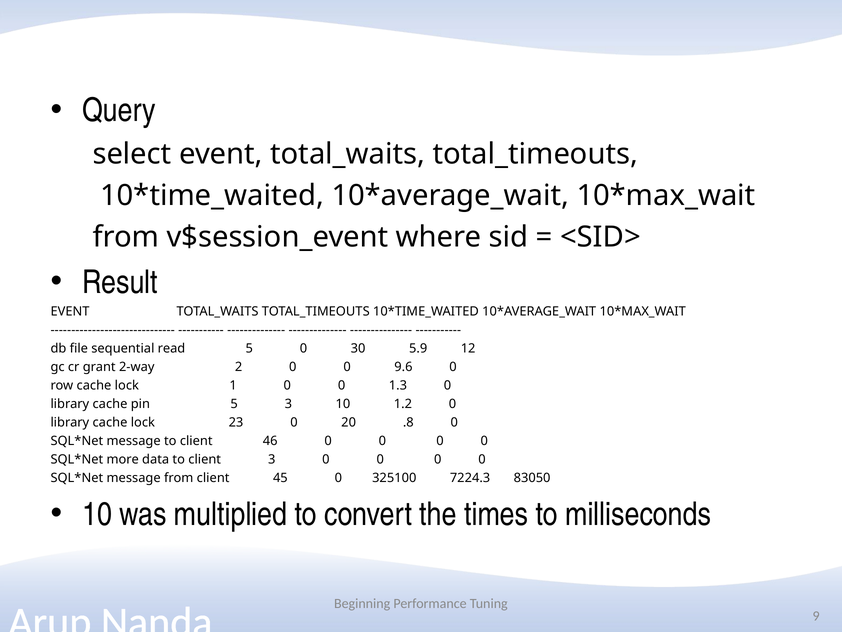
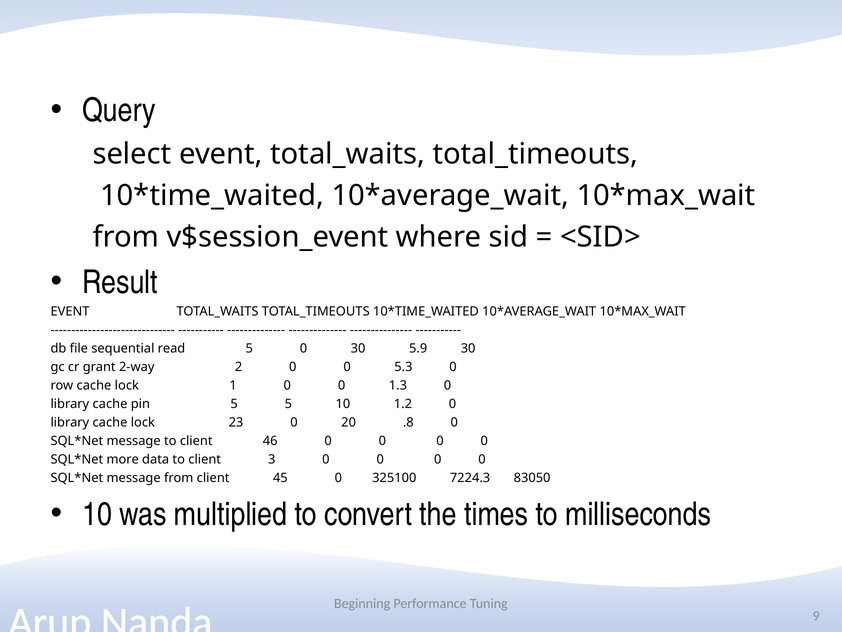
5.9 12: 12 -> 30 (468, 348)
9.6: 9.6 -> 5.3 (403, 367)
5 3: 3 -> 5 (288, 404)
